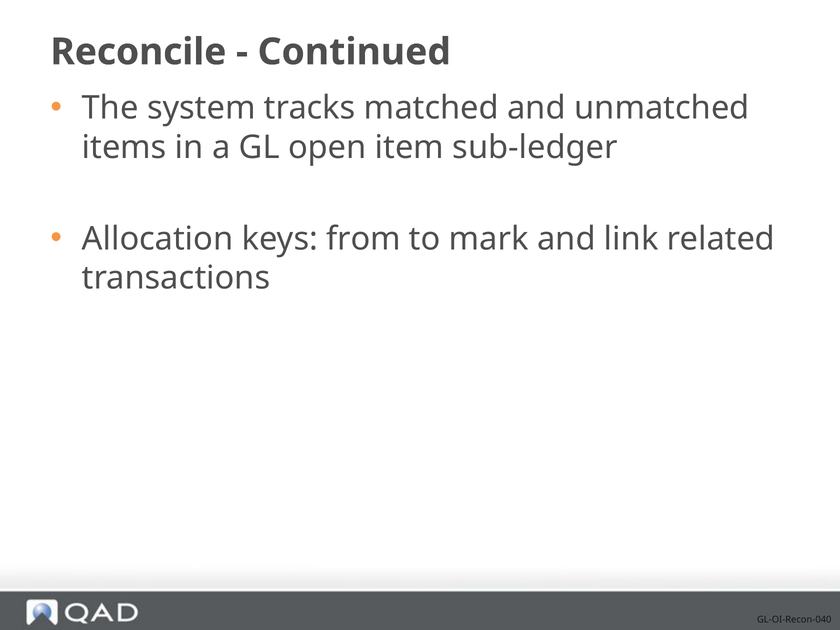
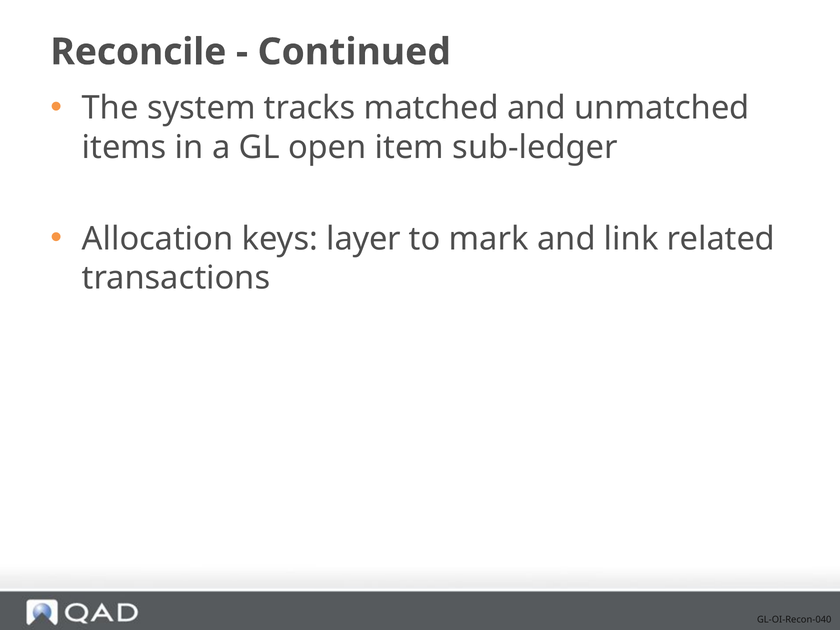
from: from -> layer (364, 239)
